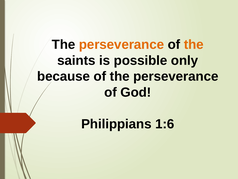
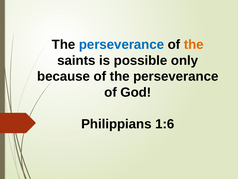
perseverance colour: orange -> blue (122, 44)
